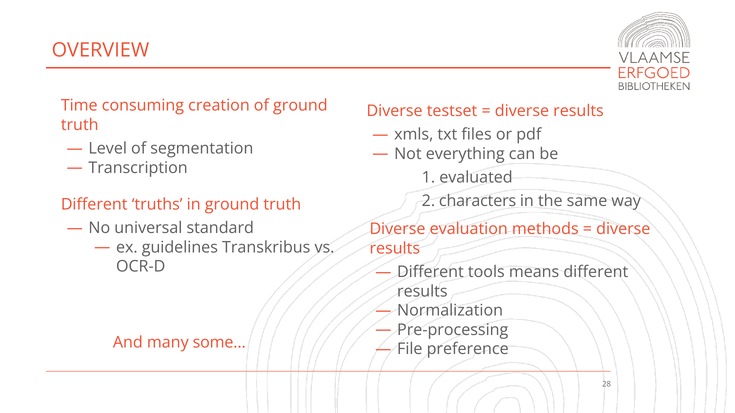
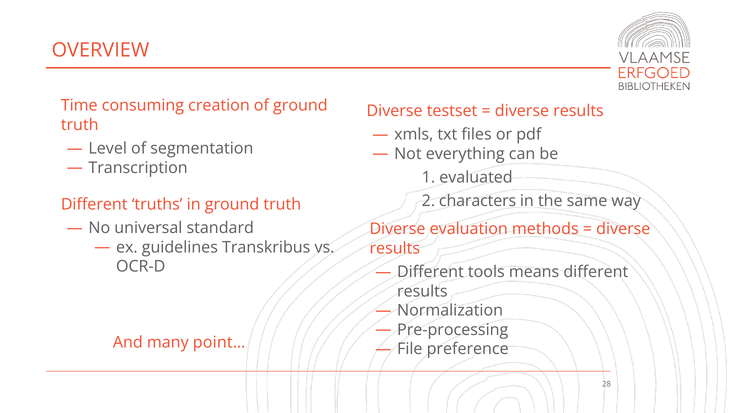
some…: some… -> point… (219, 343)
